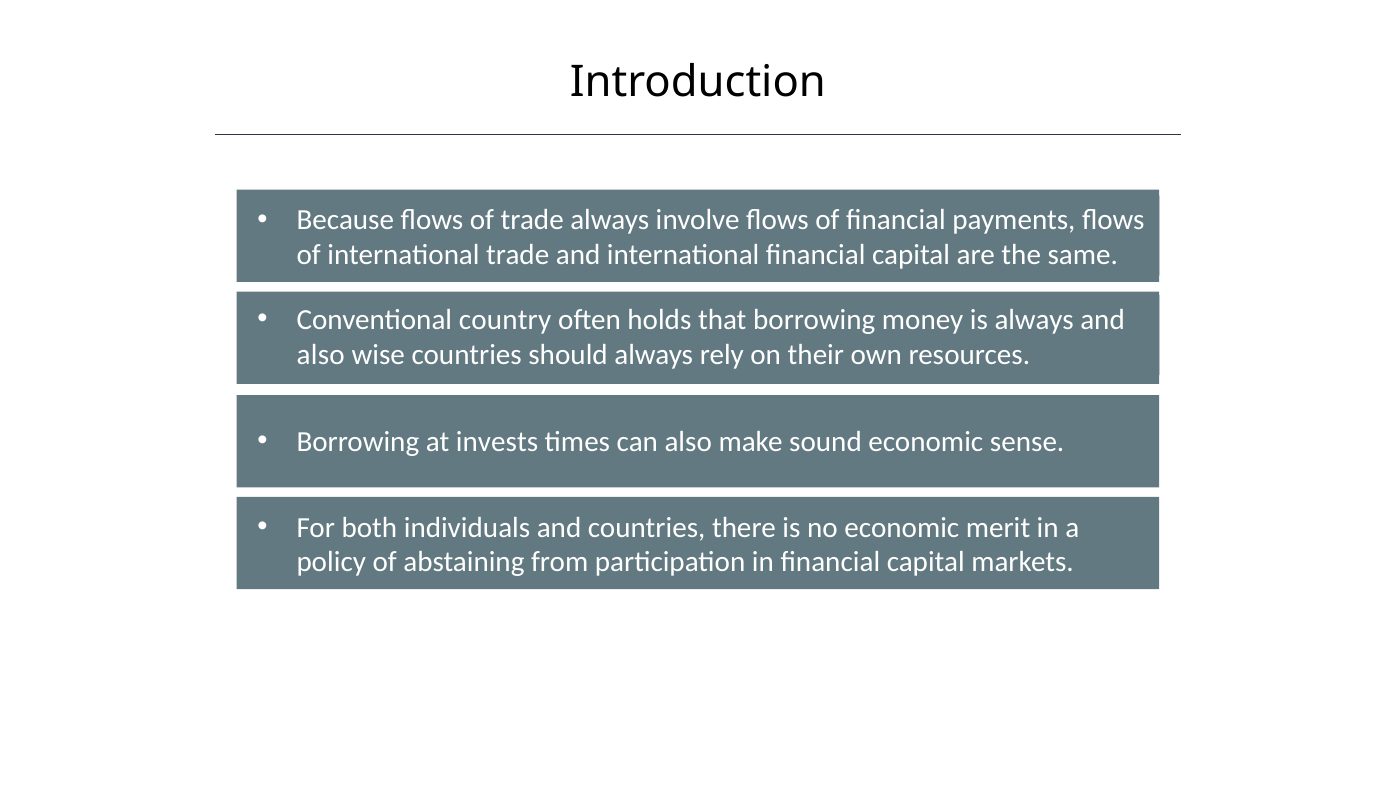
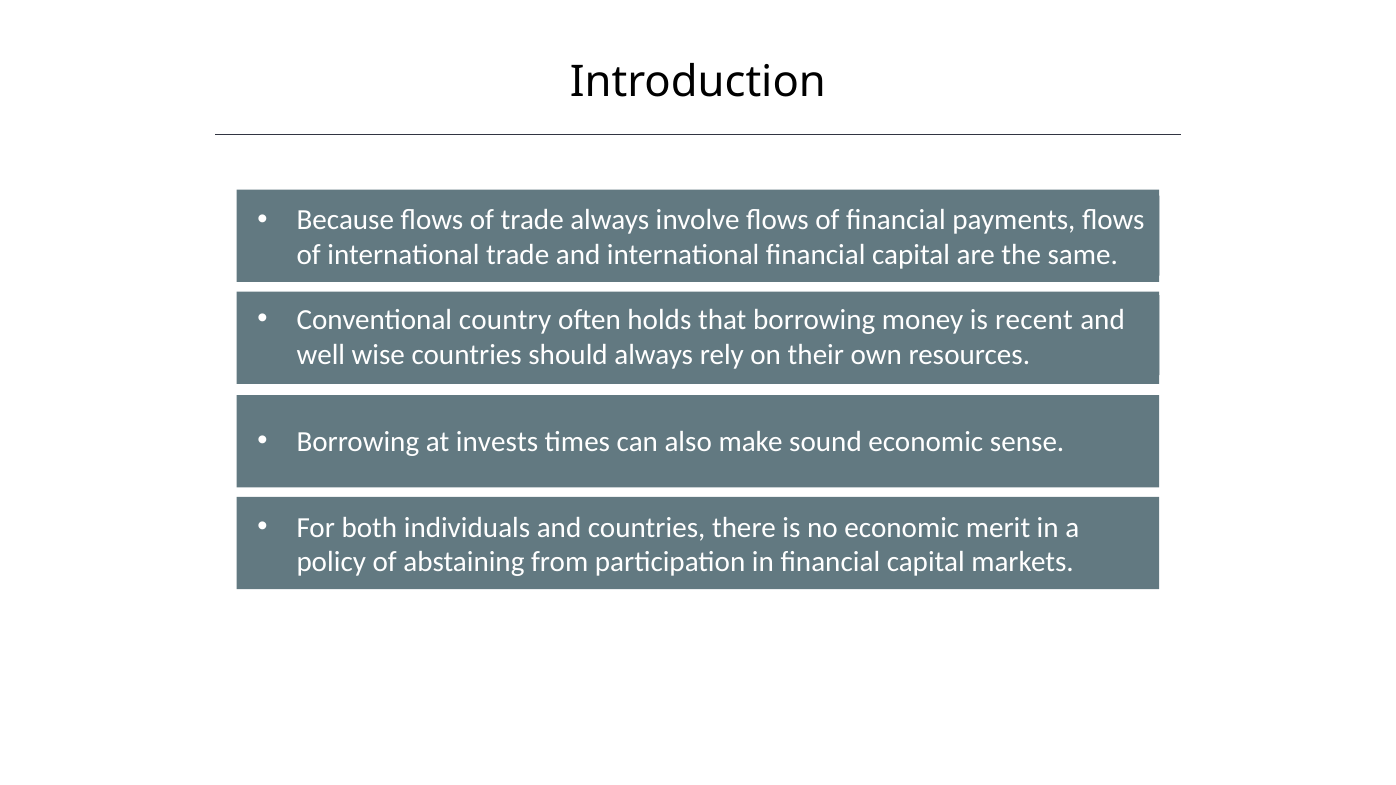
is always: always -> recent (1034, 320)
also: also -> well (321, 355)
